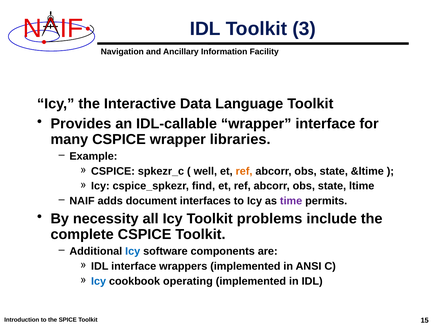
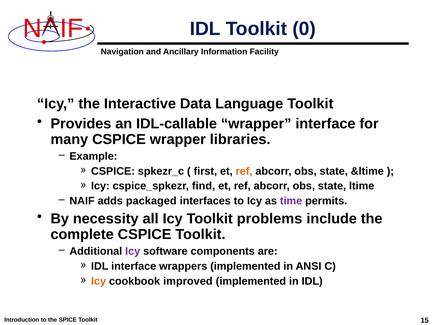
3: 3 -> 0 (304, 29)
well: well -> first (205, 171)
document: document -> packaged (151, 201)
Icy colour: blue -> purple (133, 251)
Icy colour: blue -> orange (99, 281)
operating: operating -> improved (188, 281)
